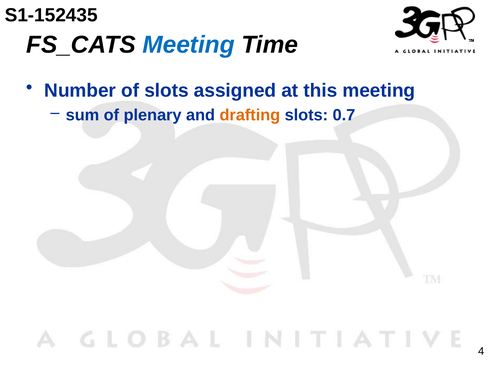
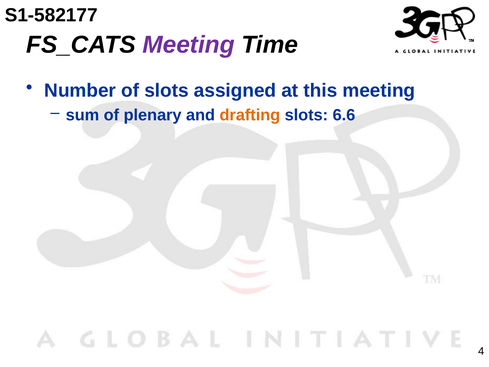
S1-152435: S1-152435 -> S1-582177 (51, 15)
Meeting colour: blue -> purple (189, 45)
0.7: 0.7 -> 6.6 (344, 115)
